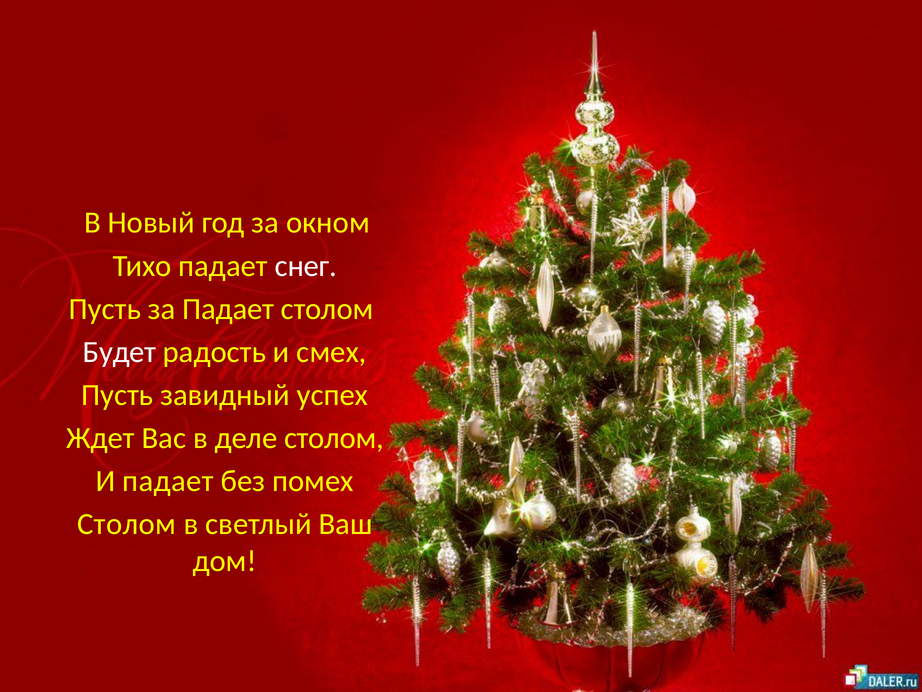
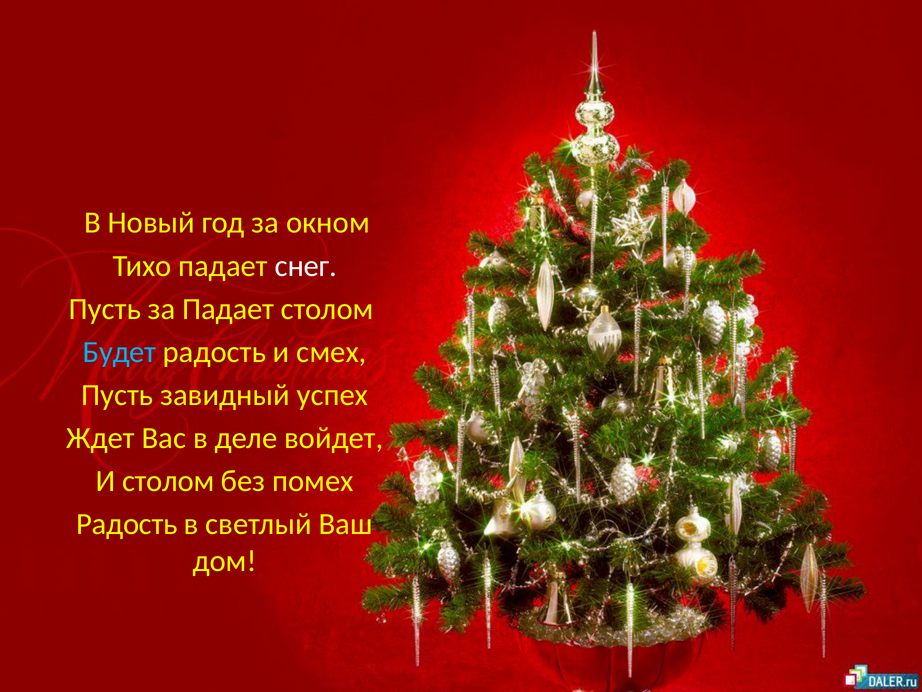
Будет colour: white -> light blue (120, 352)
деле столом: столом -> войдет (334, 438)
И падает: падает -> столом (168, 481)
Столом: Столом -> Радость (127, 524)
